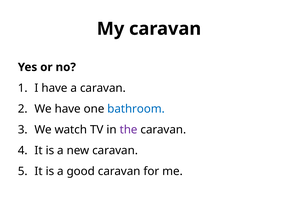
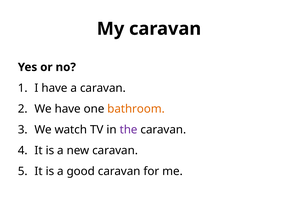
bathroom colour: blue -> orange (136, 109)
